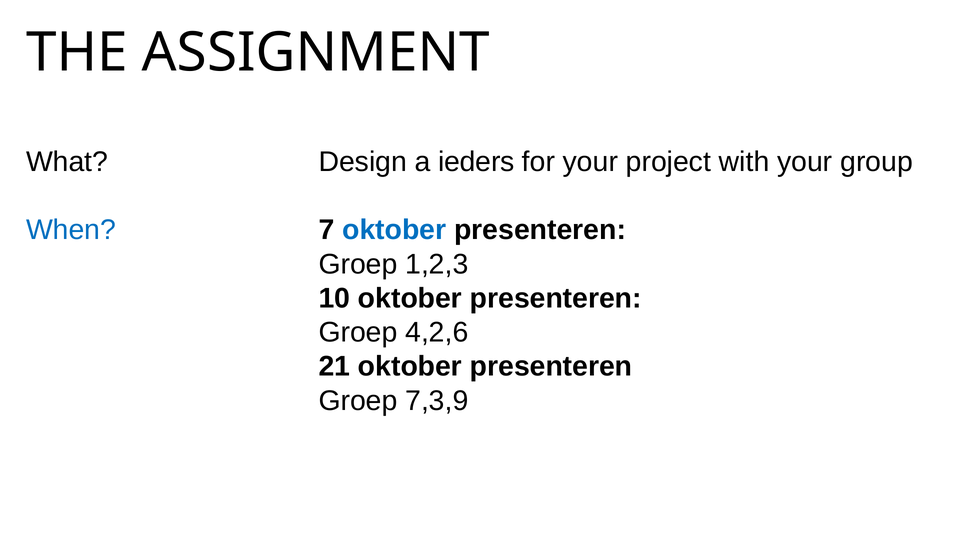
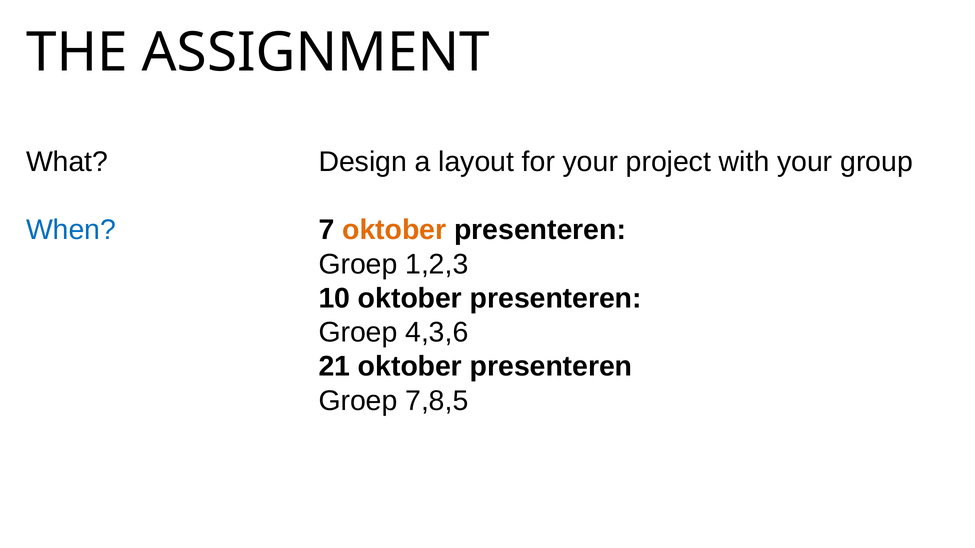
ieders: ieders -> layout (476, 162)
oktober colour: blue -> orange (394, 230)
4,2,6: 4,2,6 -> 4,3,6 (437, 333)
7,3,9: 7,3,9 -> 7,8,5 (437, 401)
